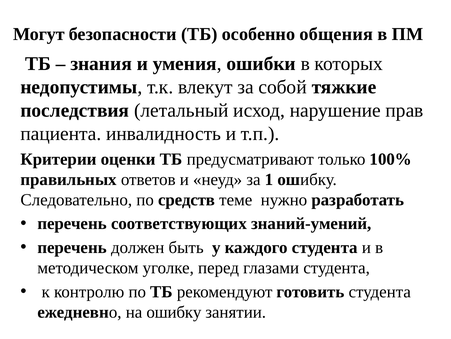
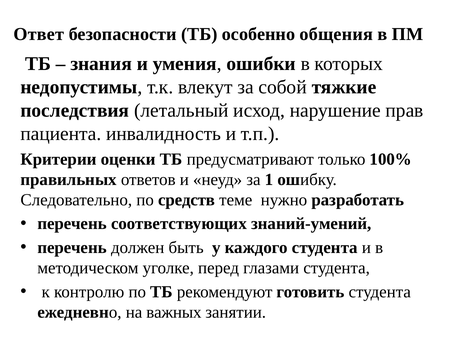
Могут: Могут -> Ответ (39, 34)
на ошибку: ошибку -> важных (174, 311)
